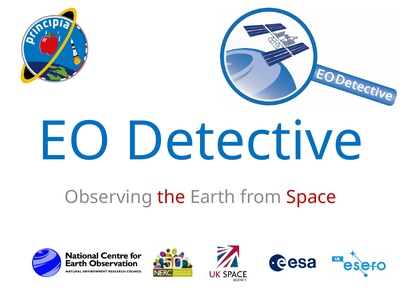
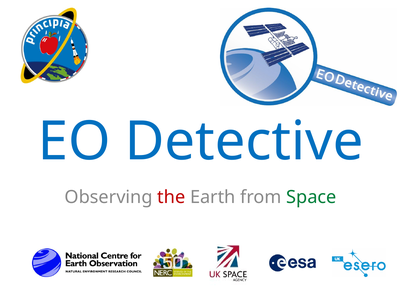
Space colour: red -> green (311, 197)
